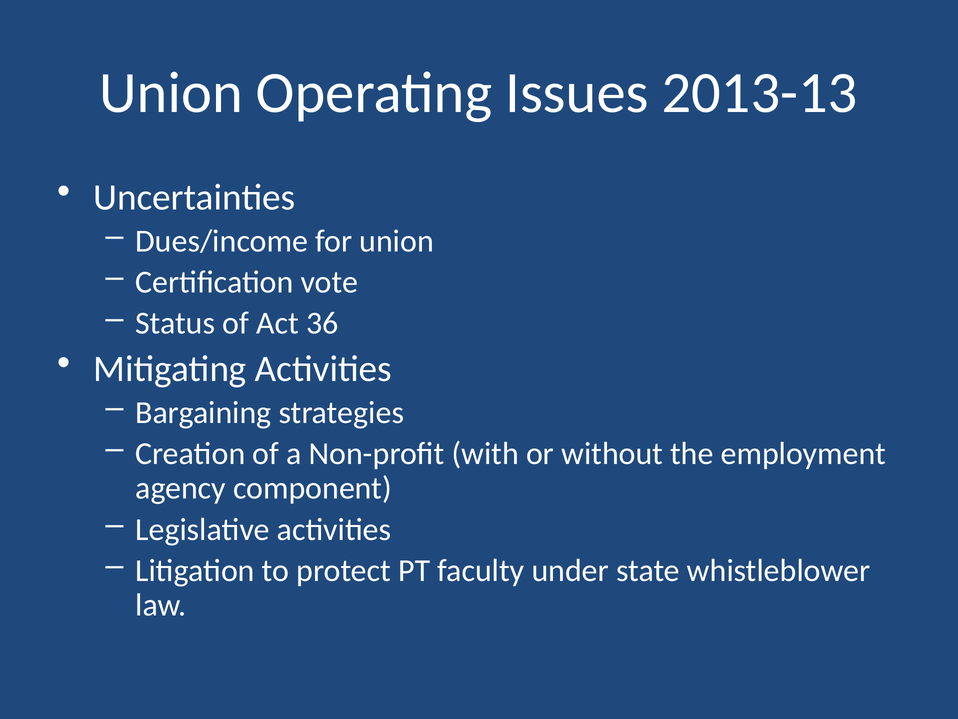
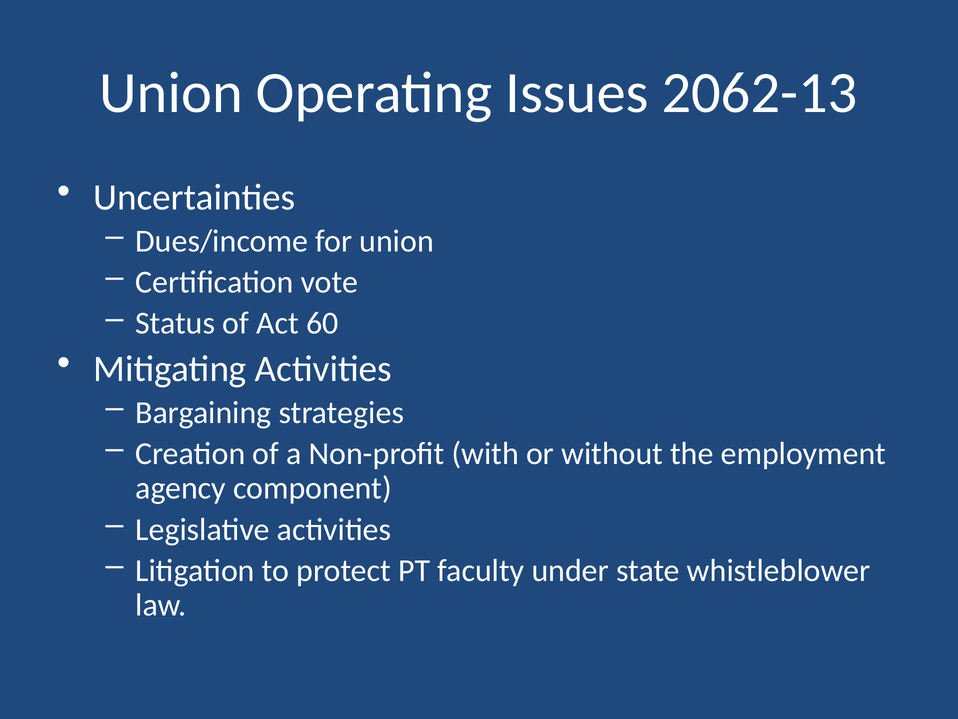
2013-13: 2013-13 -> 2062-13 (760, 93)
36: 36 -> 60 (322, 323)
